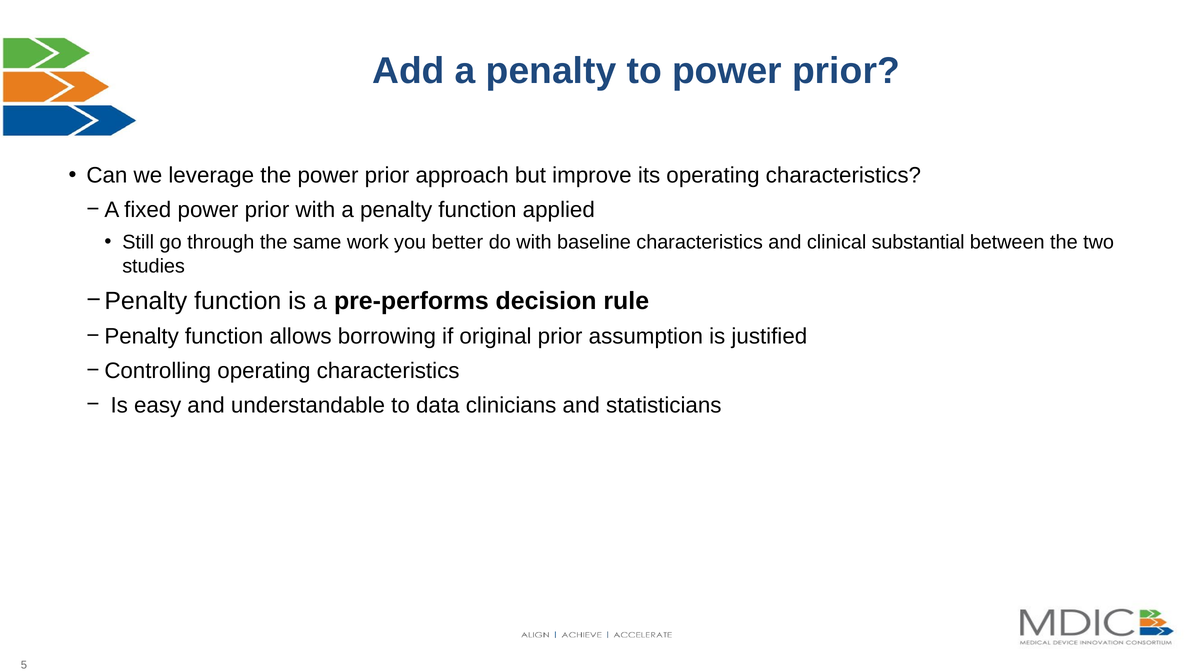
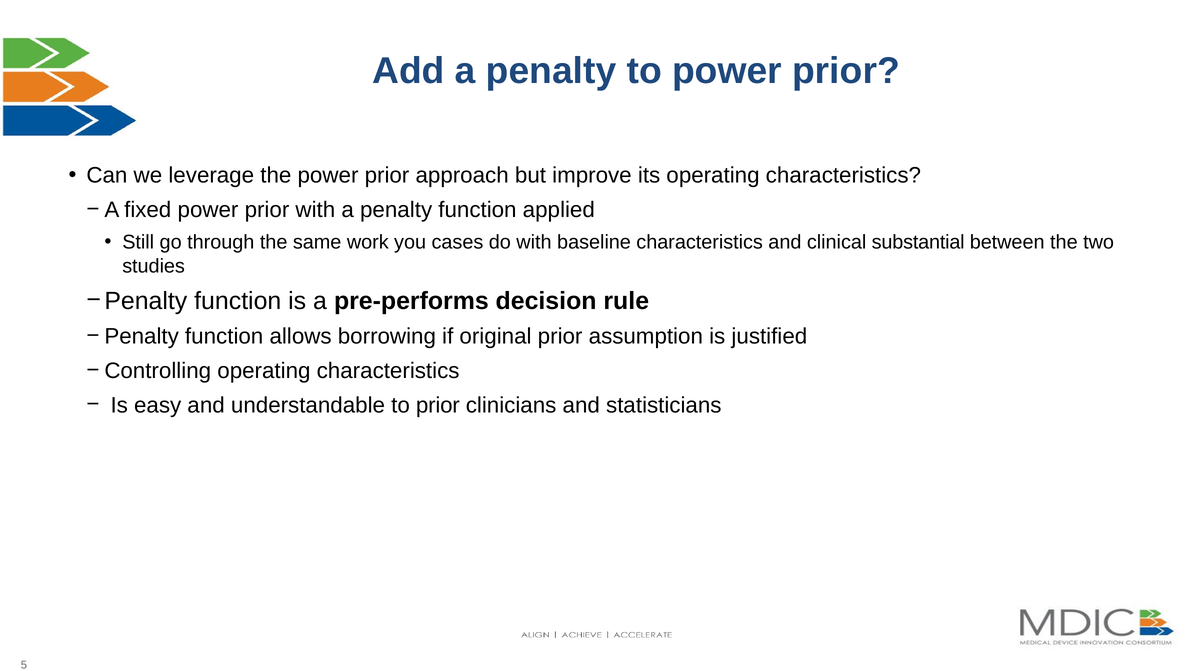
better: better -> cases (457, 242)
to data: data -> prior (438, 405)
